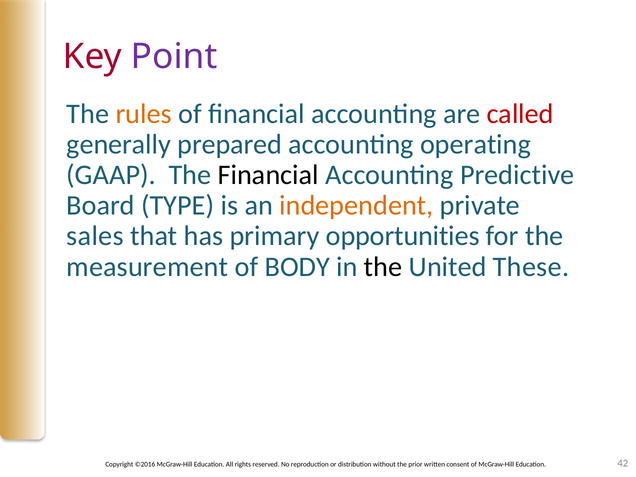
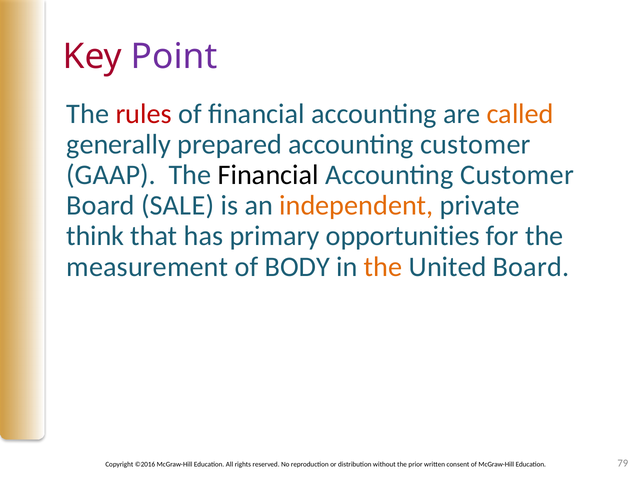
rules colour: orange -> red (144, 114)
called colour: red -> orange (520, 114)
operating: operating -> customer (475, 145)
Predictive: Predictive -> Customer (517, 175)
TYPE: TYPE -> SALE (178, 206)
sales: sales -> think (95, 236)
the colour: black -> orange (383, 267)
United These: These -> Board (531, 267)
42: 42 -> 79 (623, 463)
